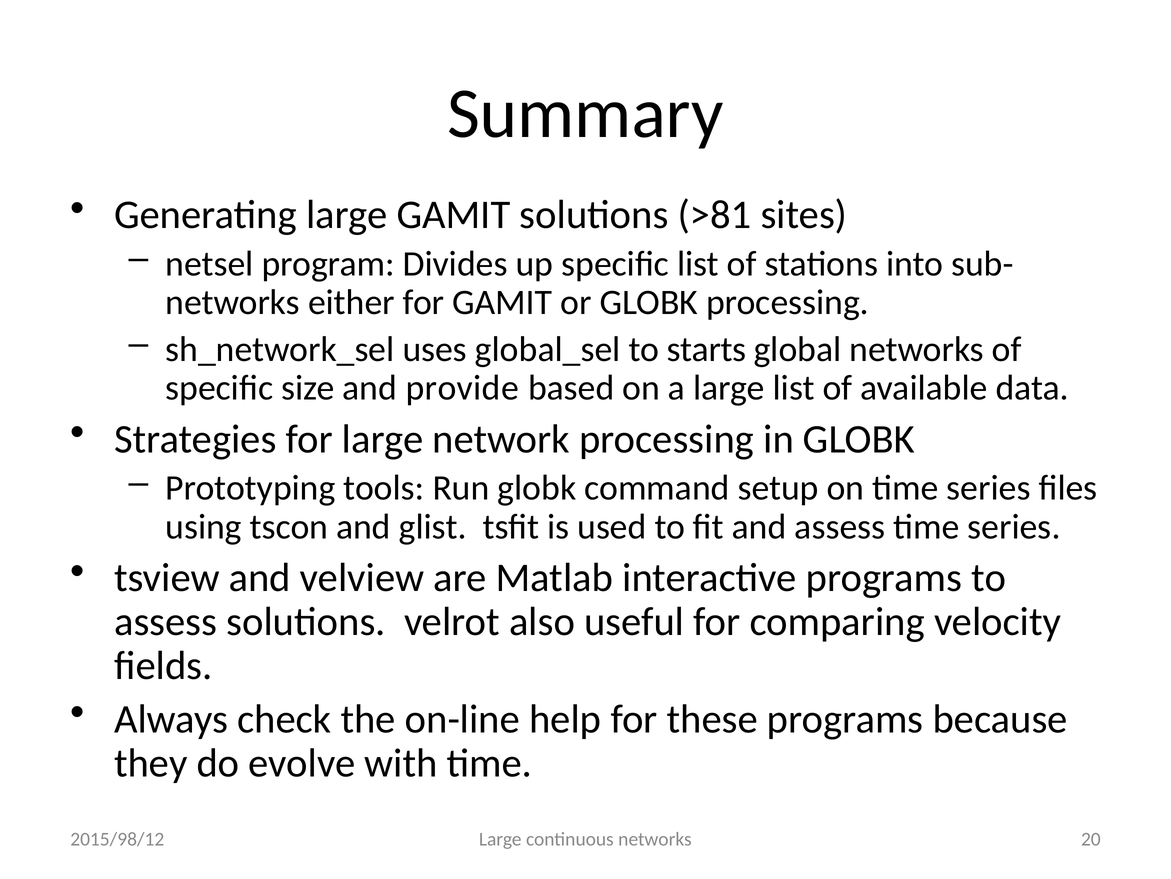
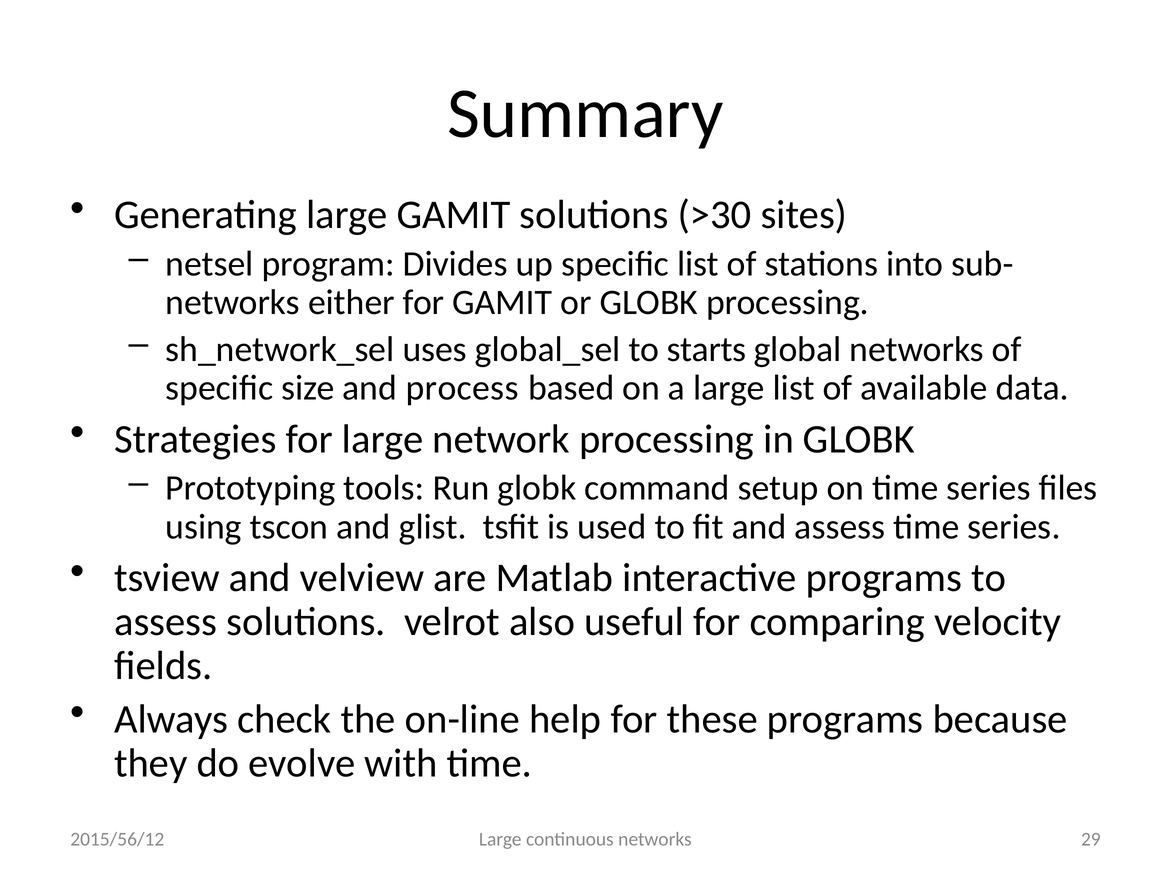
>81: >81 -> >30 (714, 215)
provide: provide -> process (462, 388)
20: 20 -> 29 (1091, 839)
2015/98/12: 2015/98/12 -> 2015/56/12 (117, 839)
